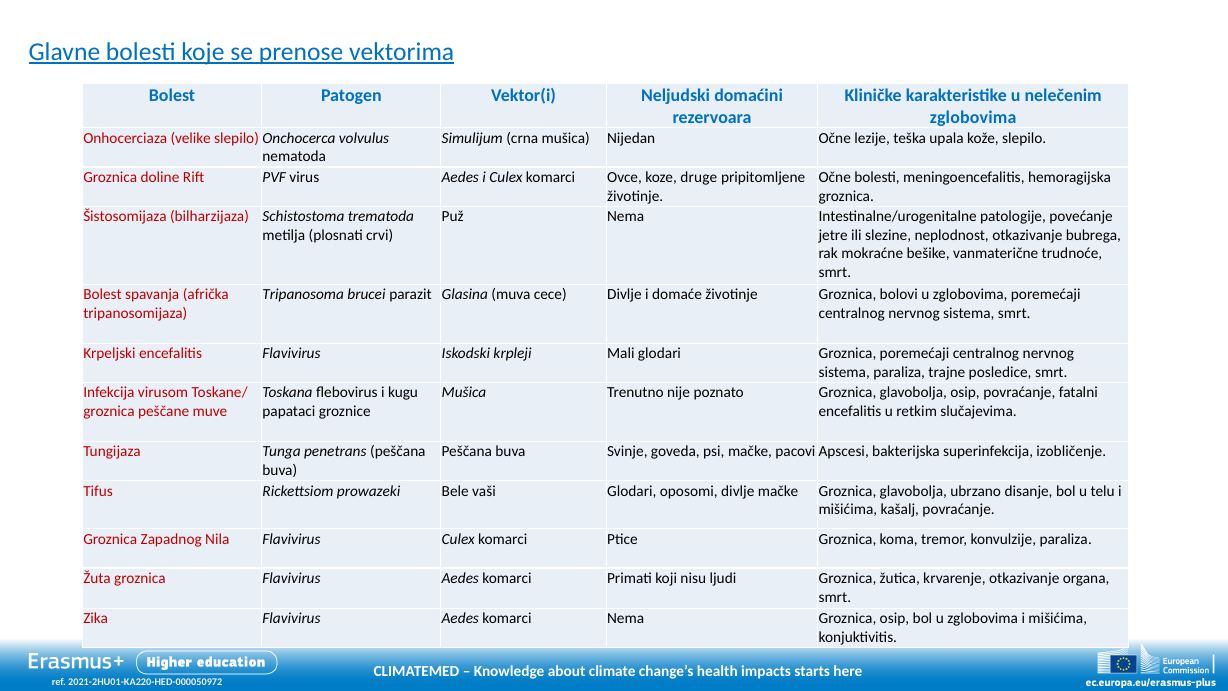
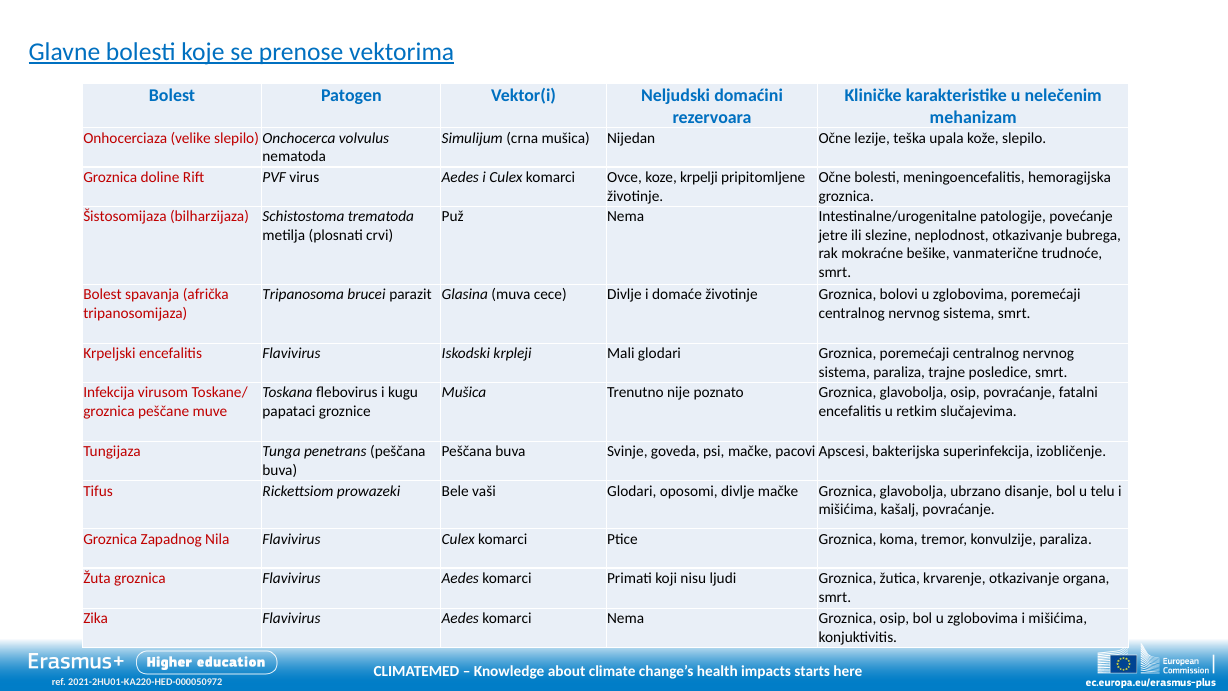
zglobovima: zglobovima -> mehanizam (973, 117)
druge: druge -> krpelji (699, 177)
